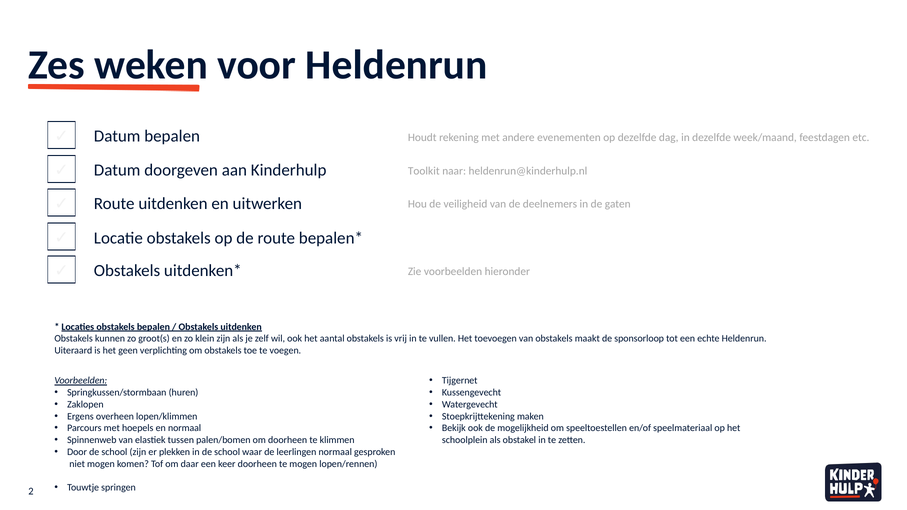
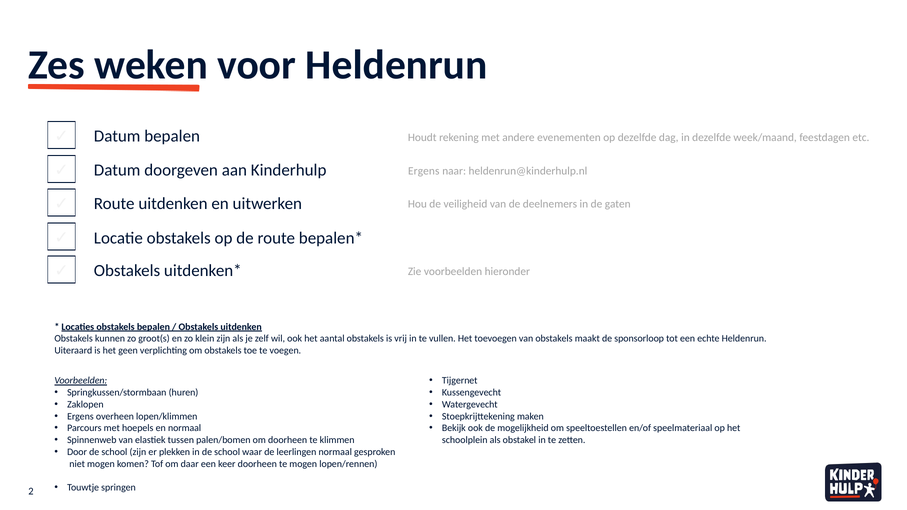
Toolkit: Toolkit -> Ergens (424, 171)
